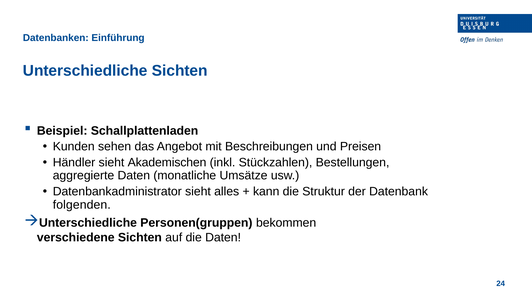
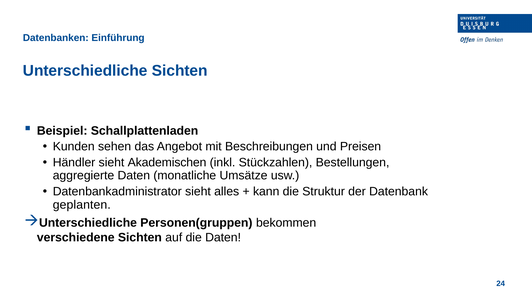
folgenden: folgenden -> geplanten (82, 205)
